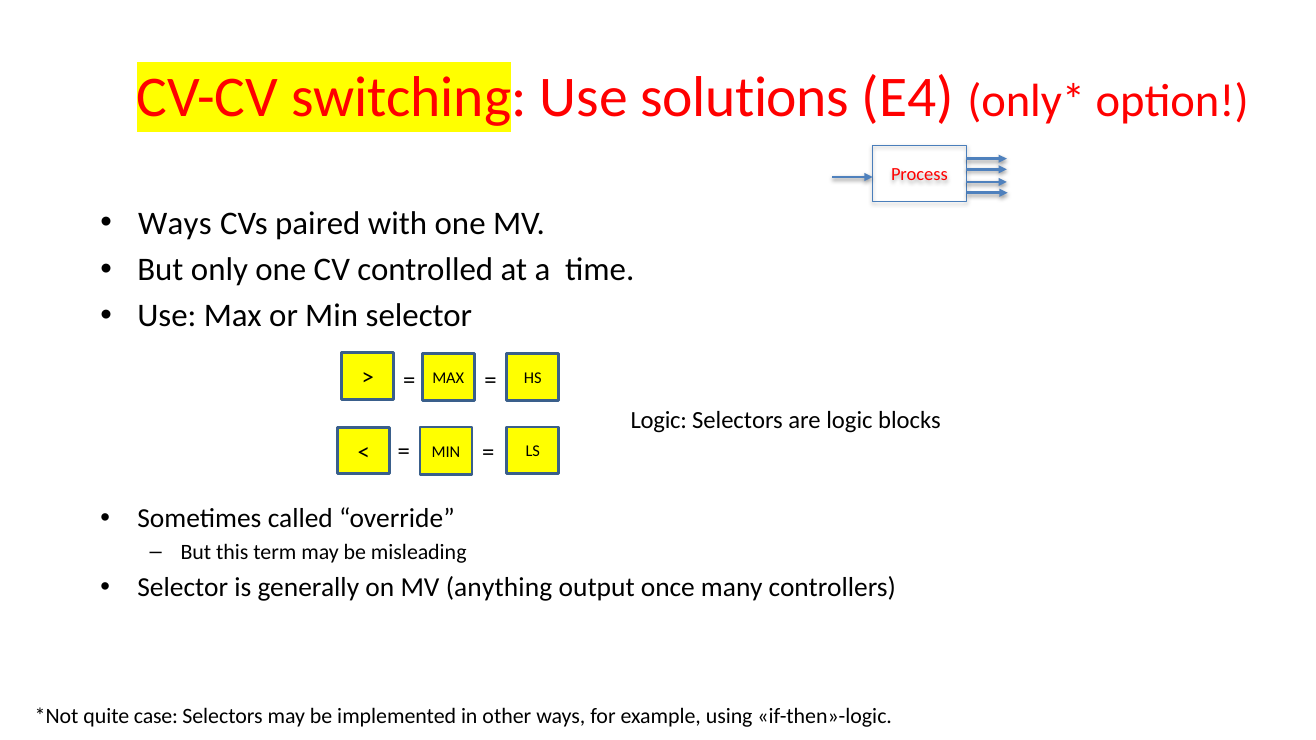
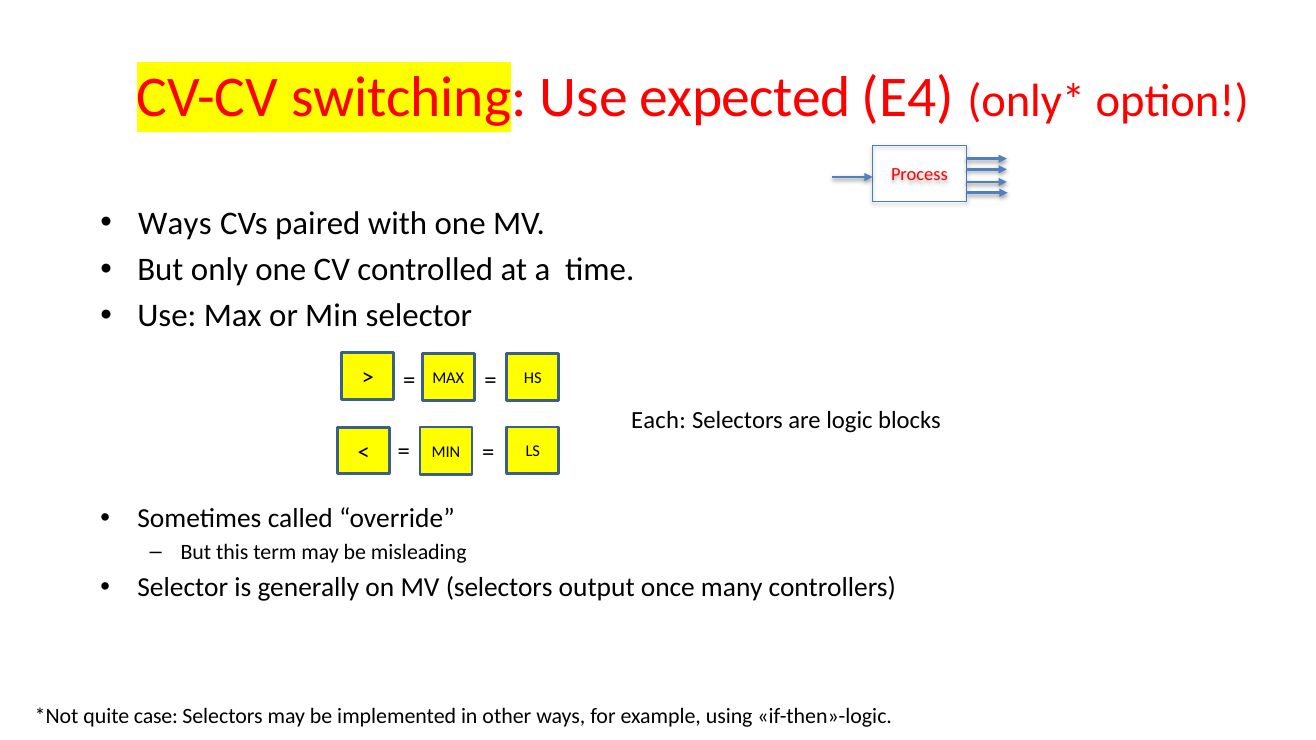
solutions: solutions -> expected (745, 98)
Logic: Logic -> Each (658, 420)
MV anything: anything -> selectors (499, 588)
